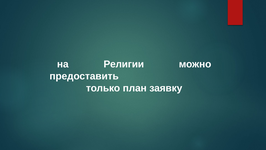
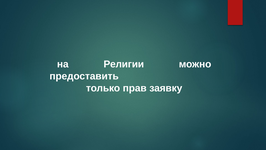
план: план -> прав (135, 88)
